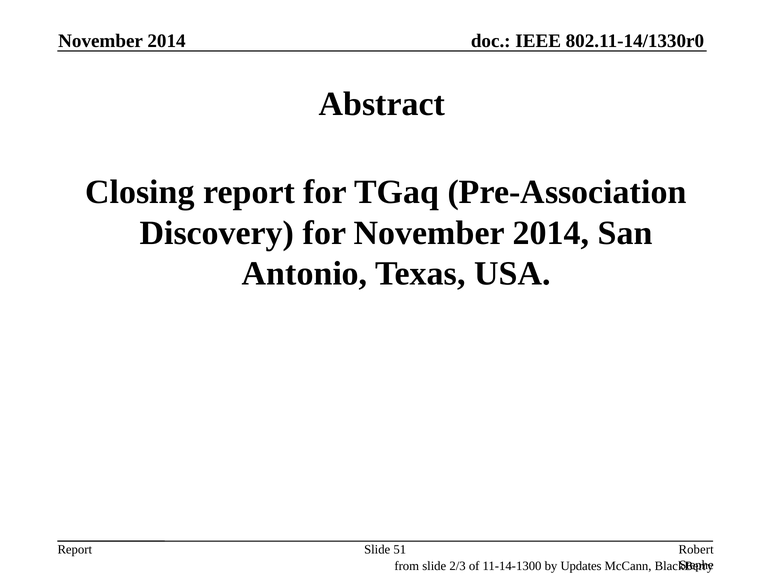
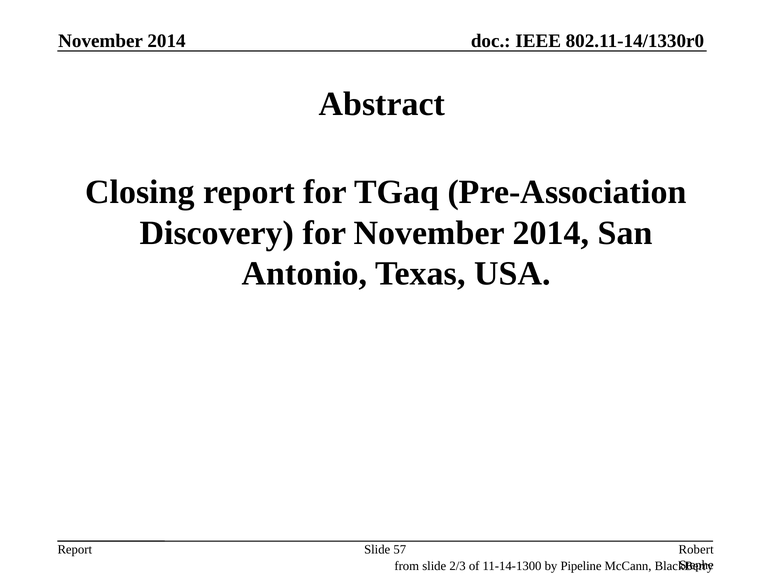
51: 51 -> 57 (400, 550)
Updates: Updates -> Pipeline (581, 566)
